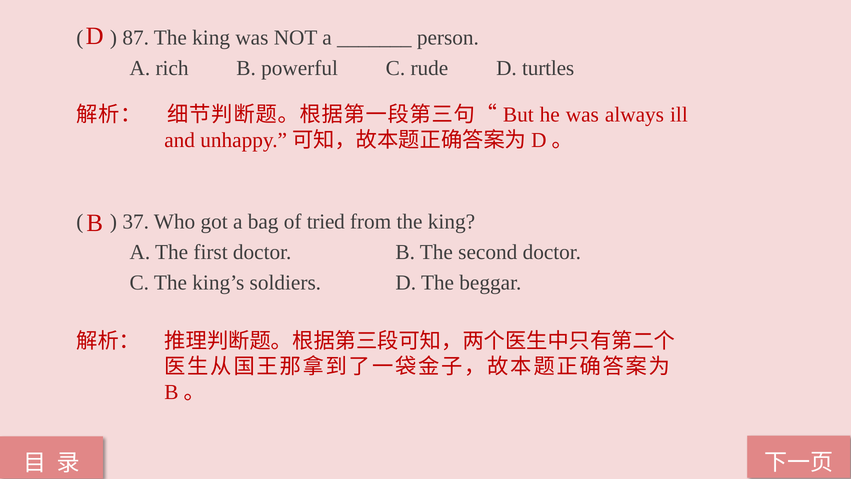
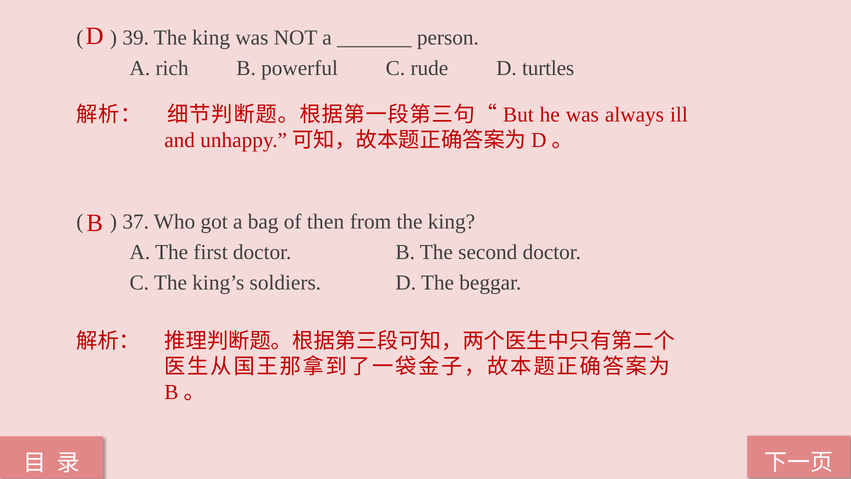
87: 87 -> 39 (136, 38)
tried: tried -> then (326, 222)
